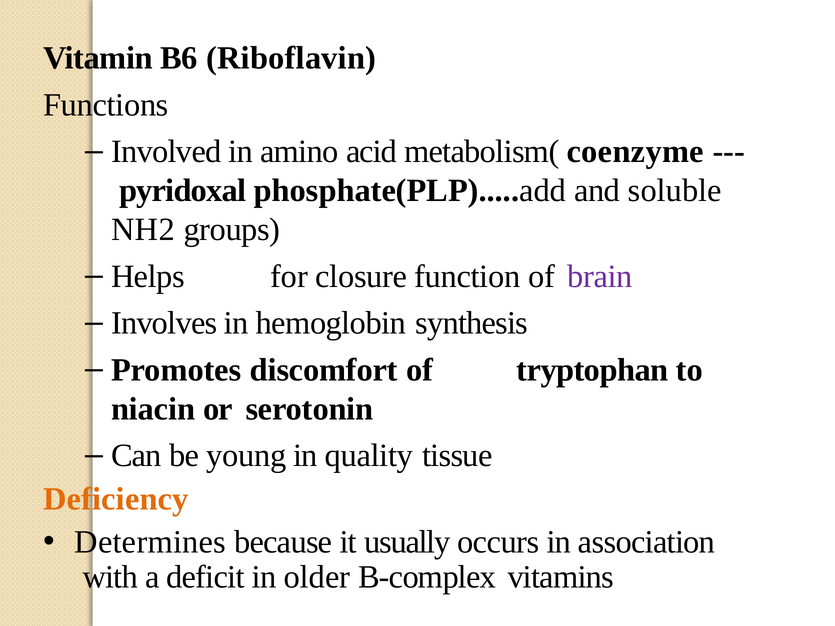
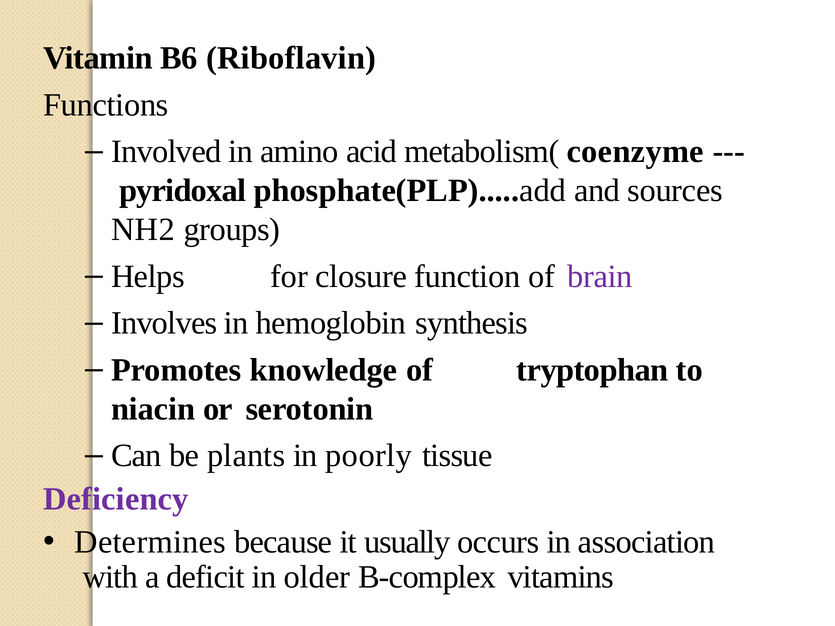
soluble: soluble -> sources (675, 191)
discomfort: discomfort -> knowledge (324, 370)
young: young -> plants (246, 456)
quality: quality -> poorly (369, 456)
Deficiency colour: orange -> purple (116, 499)
